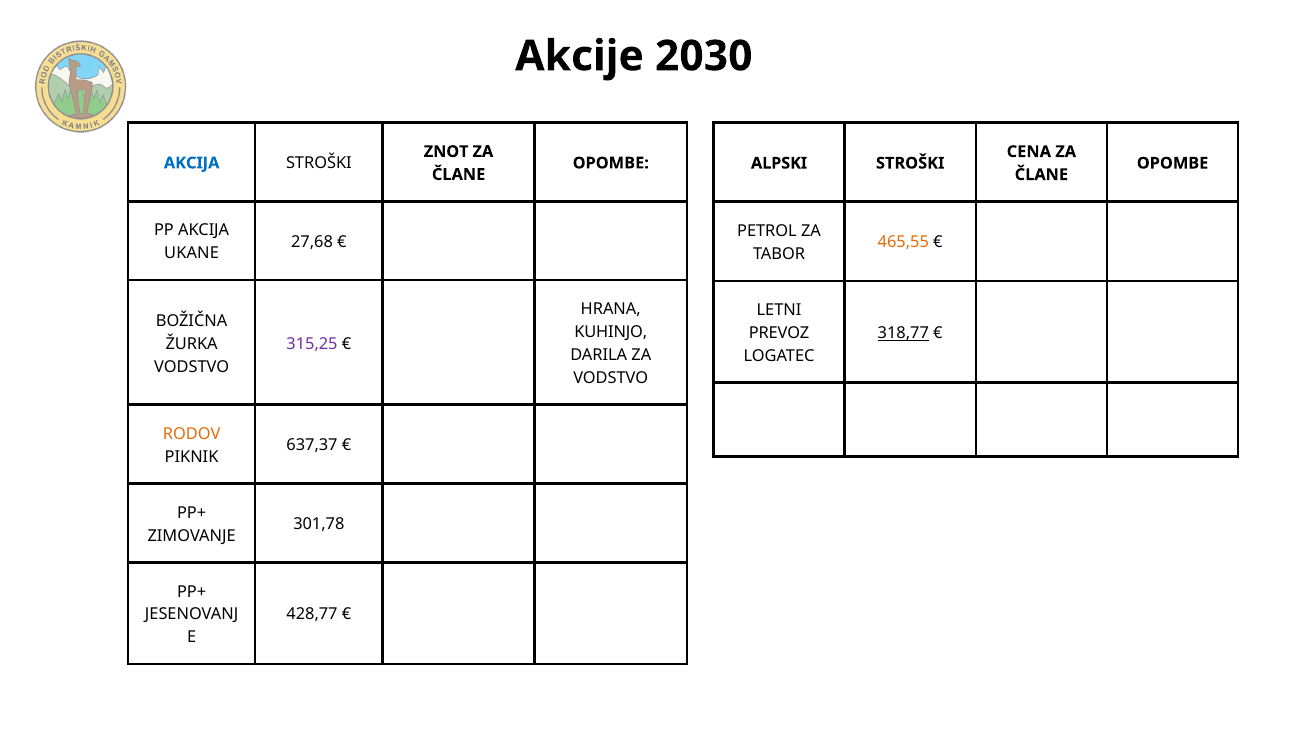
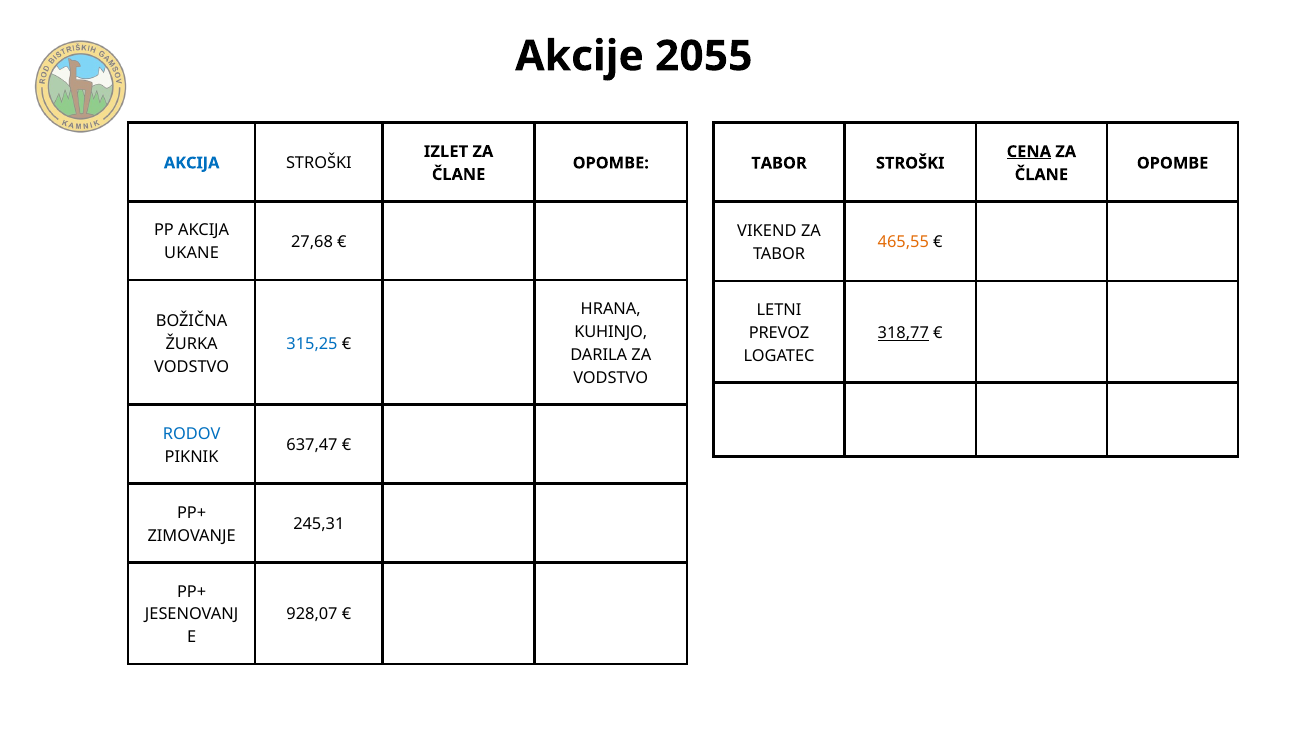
2030: 2030 -> 2055 (704, 56)
ZNOT: ZNOT -> IZLET (446, 152)
CENA underline: none -> present (1029, 152)
ALPSKI: ALPSKI -> TABOR (779, 163)
PETROL: PETROL -> VIKEND (767, 231)
315,25 colour: purple -> blue (312, 344)
RODOV colour: orange -> blue (192, 434)
637,37: 637,37 -> 637,47 (312, 445)
301,78: 301,78 -> 245,31 (319, 524)
428,77: 428,77 -> 928,07 (312, 615)
